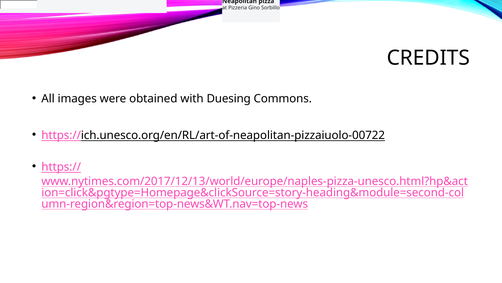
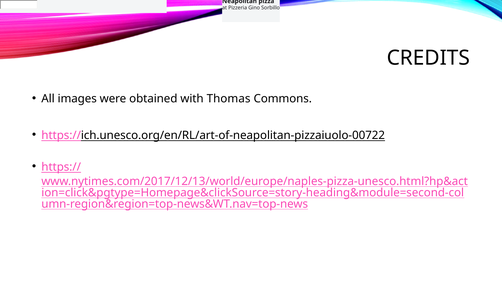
with Duesing: Duesing -> Thomas (229, 98)
